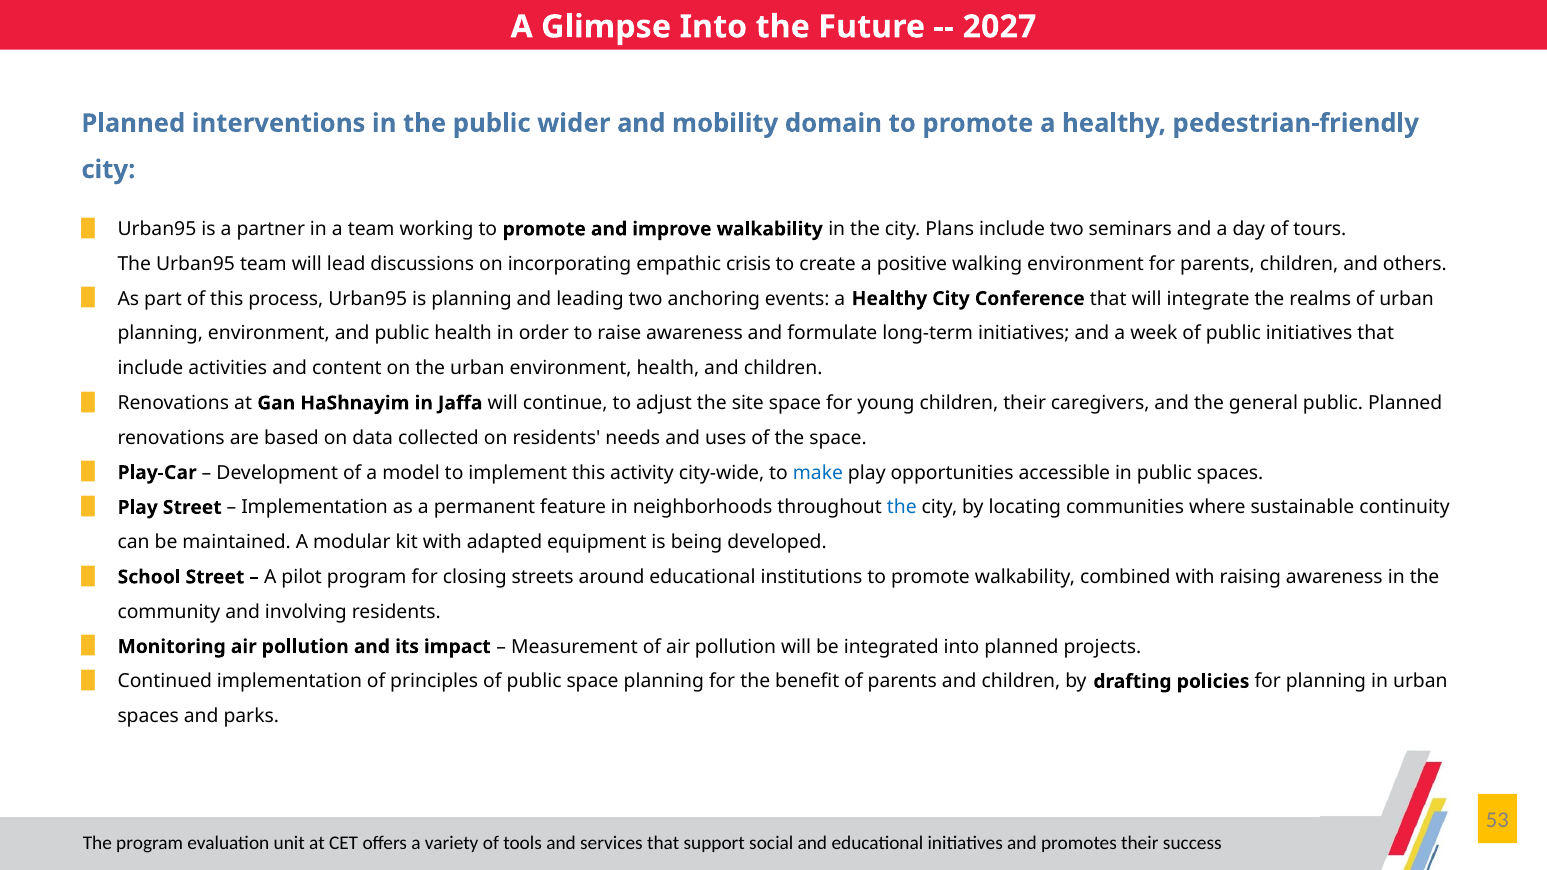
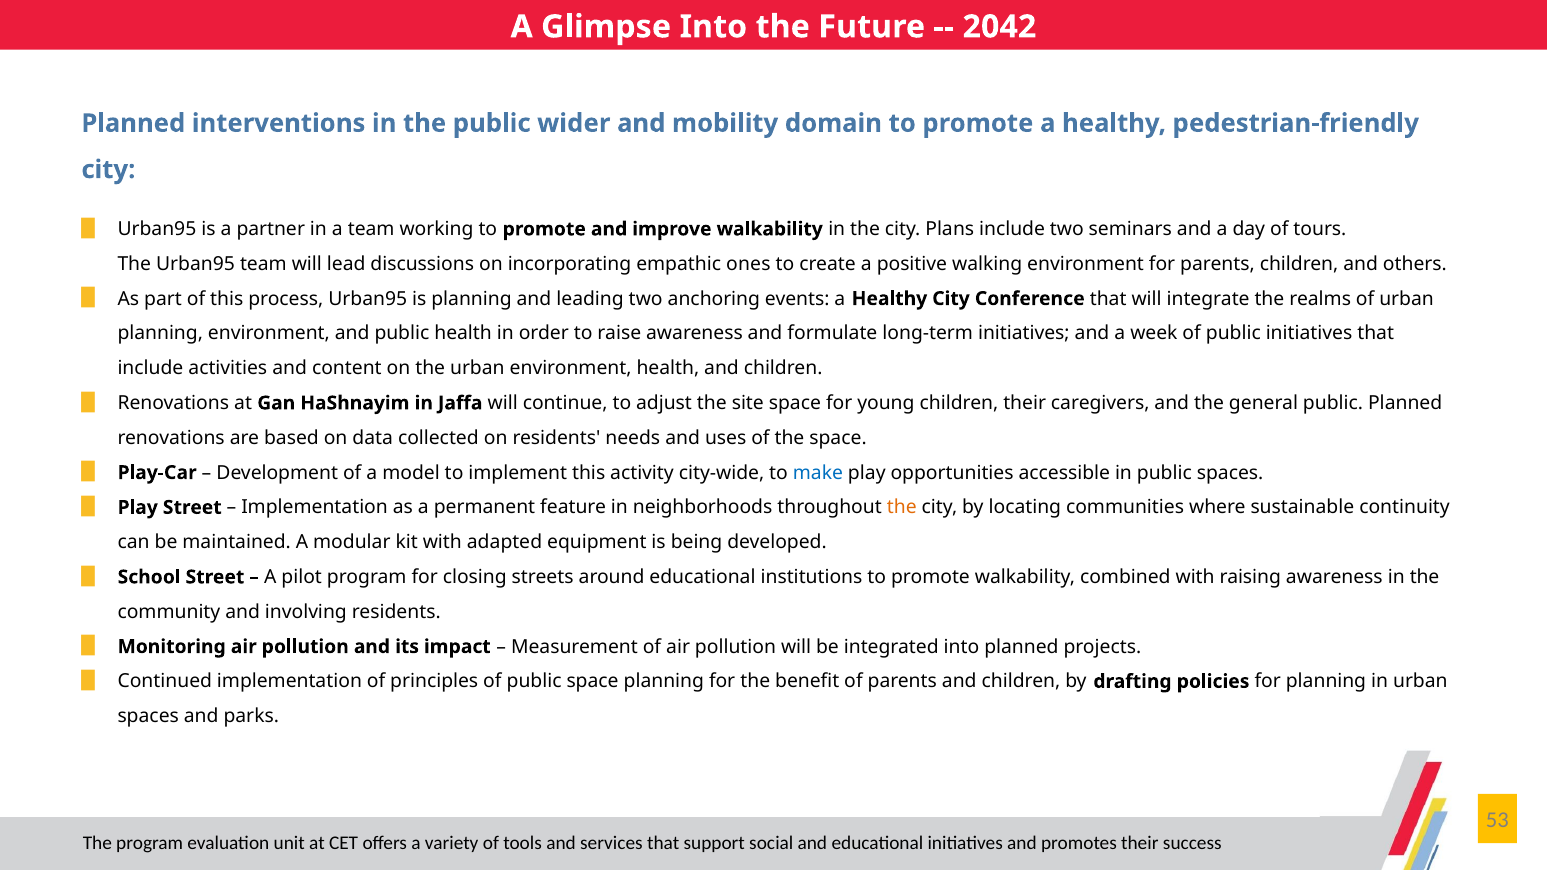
2027: 2027 -> 2042 (999, 27)
crisis: crisis -> ones (748, 264)
the colour: blue -> orange (902, 508)
